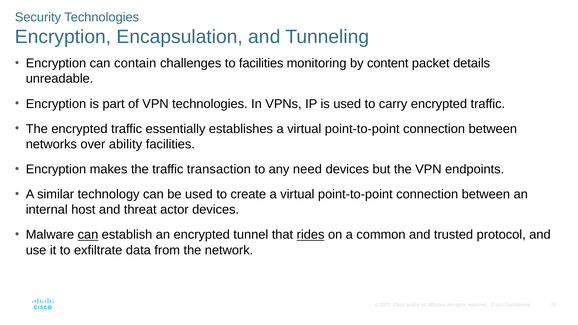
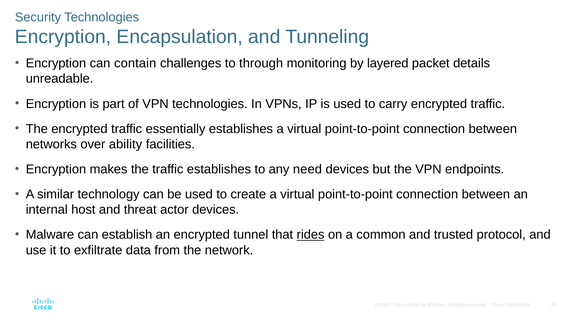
to facilities: facilities -> through (261, 63)
content: content -> layered (388, 63)
traffic transaction: transaction -> establishes (219, 169)
can underline: present -> none (88, 235)
